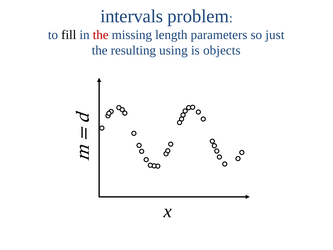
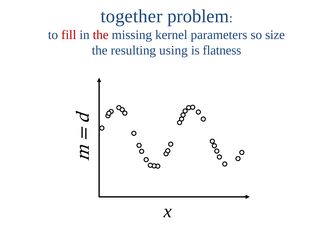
intervals: intervals -> together (131, 16)
fill colour: black -> red (69, 35)
length: length -> kernel (171, 35)
just: just -> size (275, 35)
objects: objects -> flatness (222, 50)
